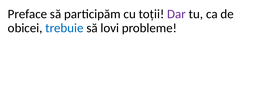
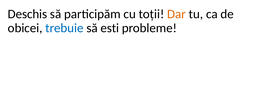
Preface: Preface -> Deschis (27, 14)
Dar colour: purple -> orange (177, 14)
lovi: lovi -> esti (110, 28)
